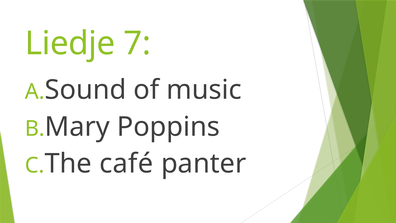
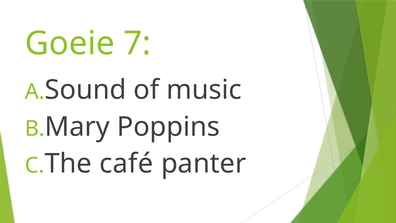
Liedje: Liedje -> Goeie (70, 43)
